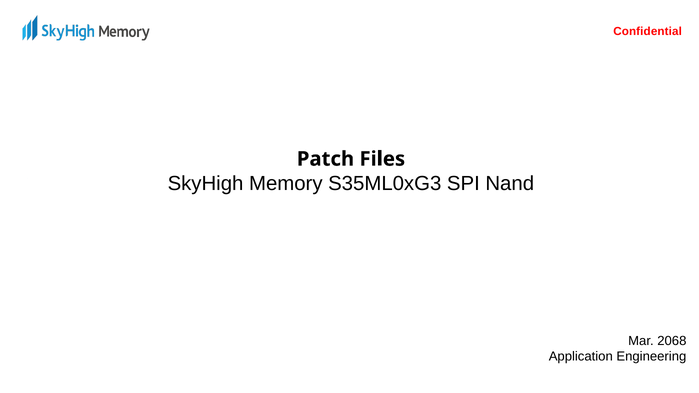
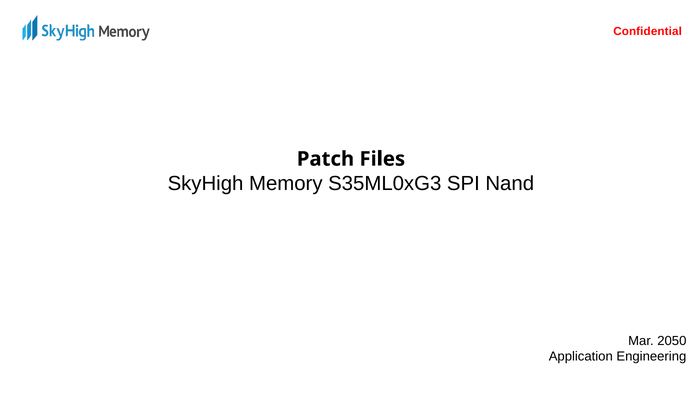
2068: 2068 -> 2050 (672, 341)
